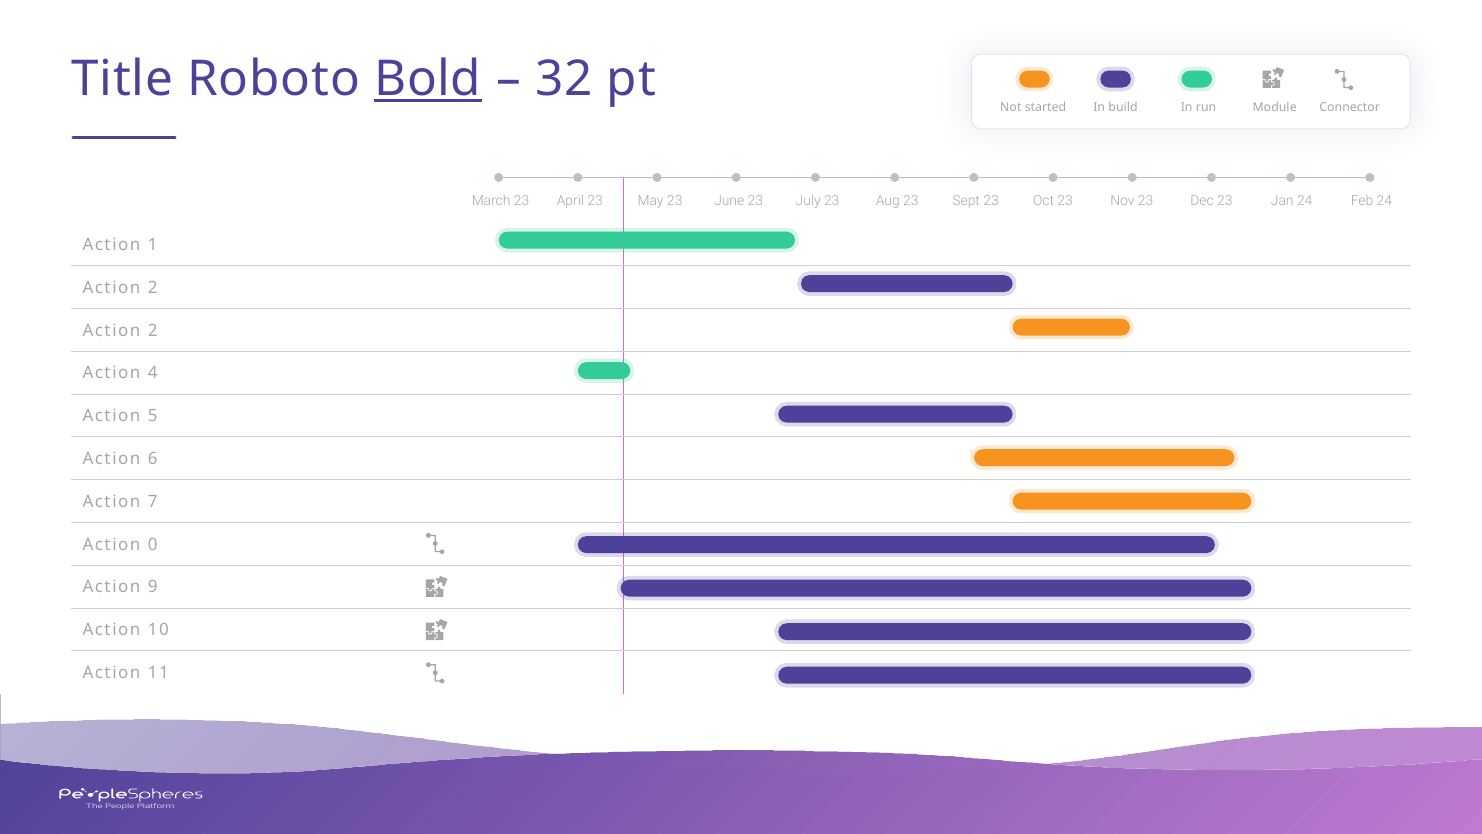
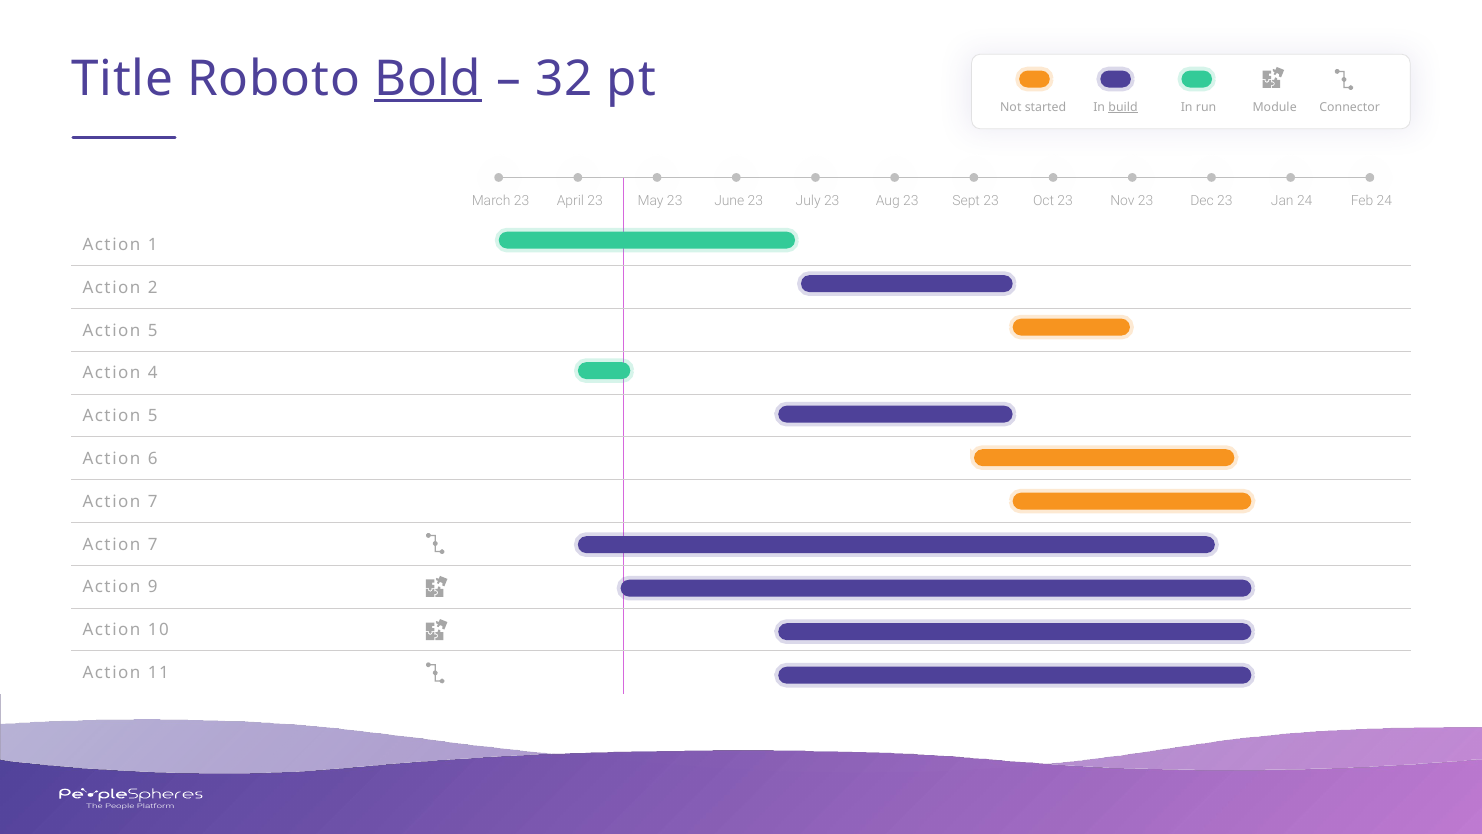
build underline: none -> present (1123, 107)
2: 2 -> 5 (153, 330)
0: 0 -> 7 (153, 544)
